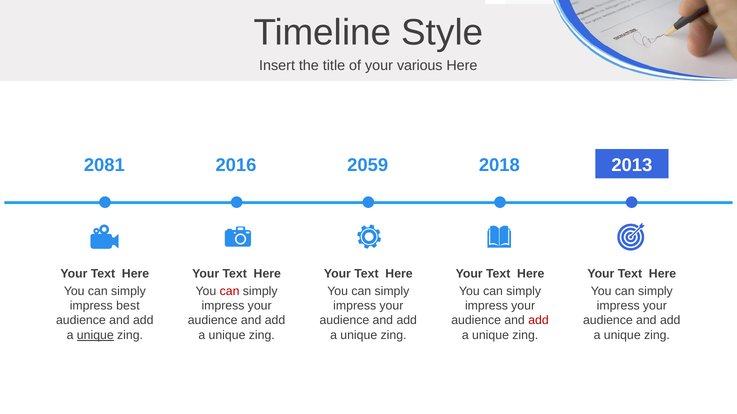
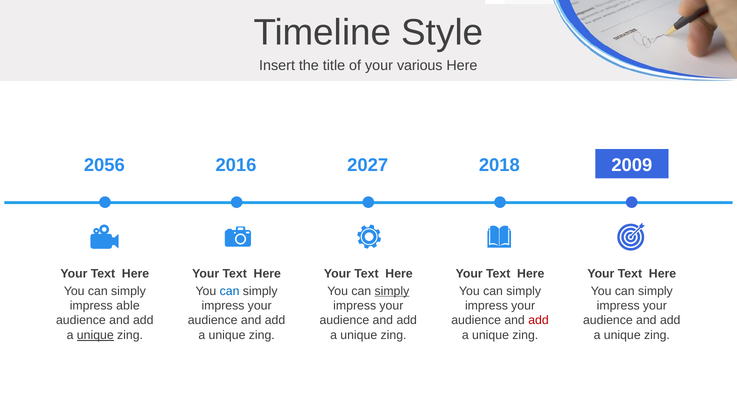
2081: 2081 -> 2056 (104, 165)
2059: 2059 -> 2027 (368, 165)
2013: 2013 -> 2009 (632, 165)
can colour: red -> blue (230, 291)
simply underline: none -> present (392, 291)
best: best -> able (128, 306)
